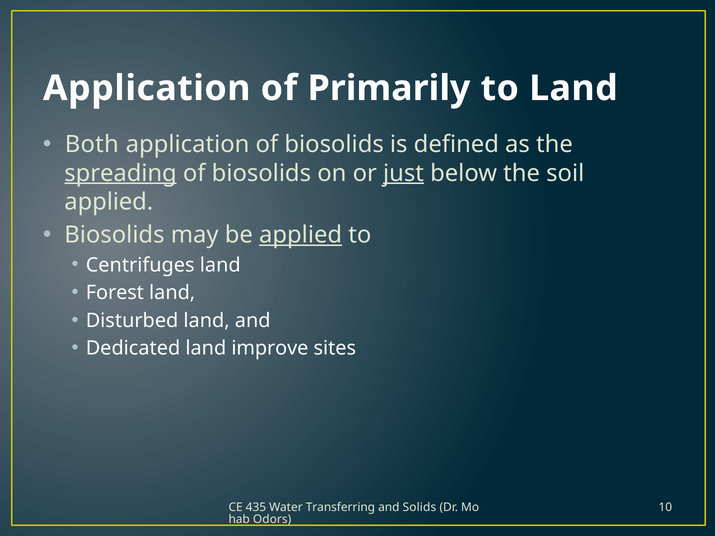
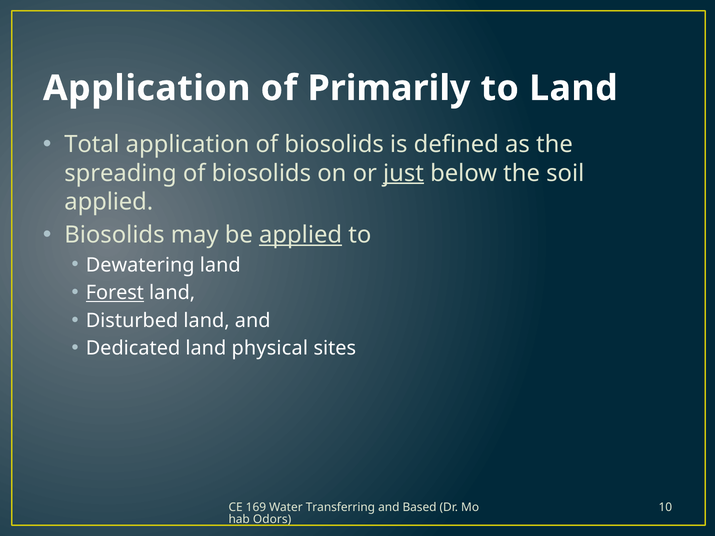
Both: Both -> Total (92, 145)
spreading underline: present -> none (121, 173)
Centrifuges: Centrifuges -> Dewatering (140, 265)
Forest underline: none -> present (115, 293)
improve: improve -> physical (270, 349)
435: 435 -> 169 (256, 508)
Solids: Solids -> Based (420, 508)
